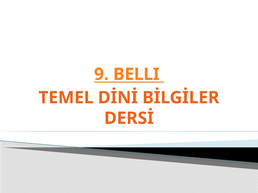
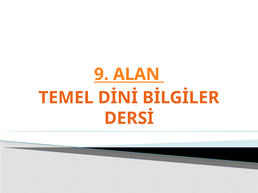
BELLI: BELLI -> ALAN (136, 74)
